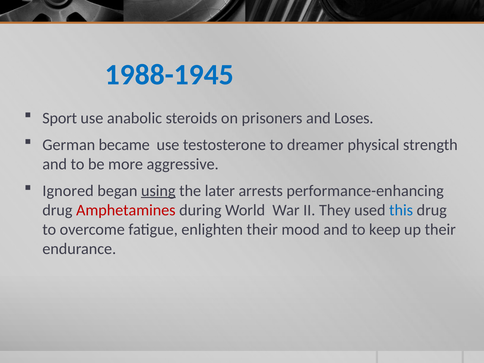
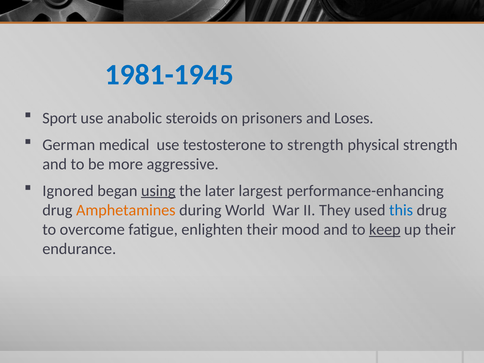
1988-1945: 1988-1945 -> 1981-1945 (169, 75)
became: became -> medical (124, 145)
to dreamer: dreamer -> strength (315, 145)
arrests: arrests -> largest (261, 191)
Amphetamines colour: red -> orange (126, 210)
keep underline: none -> present (385, 229)
